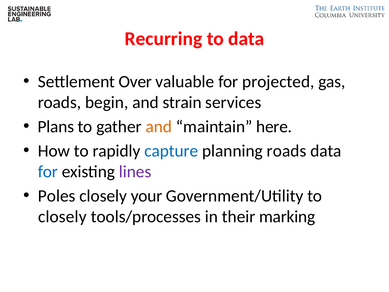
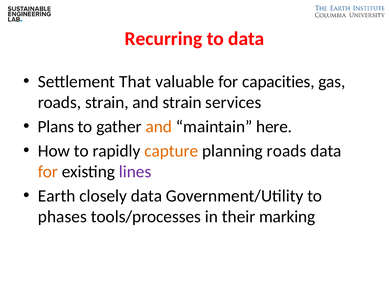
Over: Over -> That (135, 82)
projected: projected -> capacities (278, 82)
roads begin: begin -> strain (107, 102)
capture colour: blue -> orange (171, 151)
for colour: blue -> orange (48, 172)
Poles: Poles -> Earth (57, 196)
closely your: your -> data (147, 196)
closely: closely -> phases (62, 216)
